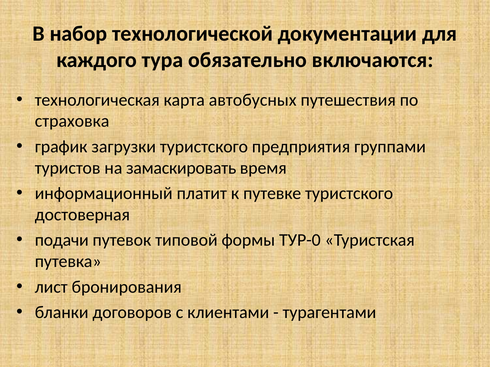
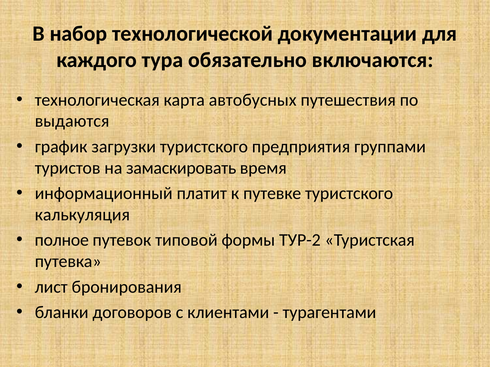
страховка: страховка -> выдаются (72, 121)
достоверная: достоверная -> калькуляция (82, 215)
подачи: подачи -> полное (62, 240)
ТУР-0: ТУР-0 -> ТУР-2 (300, 240)
